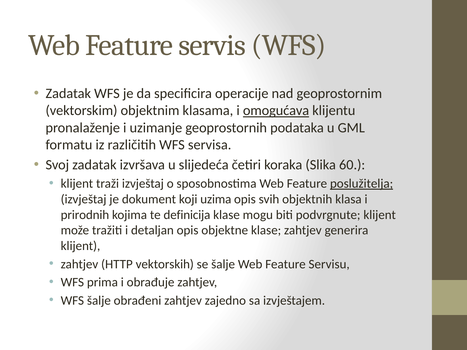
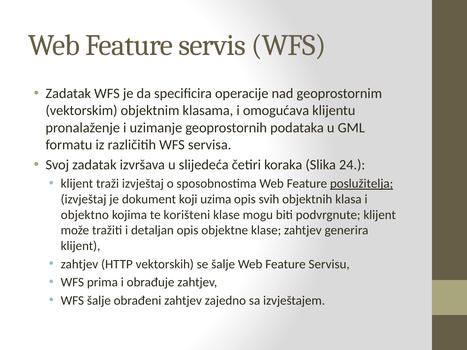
omogućava underline: present -> none (276, 111)
60: 60 -> 24 (352, 165)
prirodnih: prirodnih -> objektno (85, 215)
definicija: definicija -> korišteni (187, 215)
